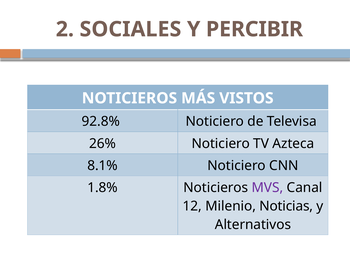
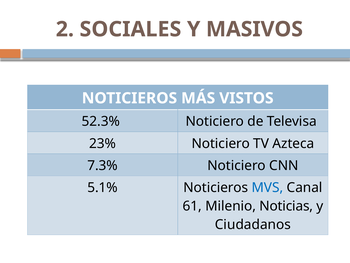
PERCIBIR: PERCIBIR -> MASIVOS (254, 29)
92.8%: 92.8% -> 52.3% (101, 121)
26%: 26% -> 23% (103, 143)
8.1%: 8.1% -> 7.3% (103, 165)
1.8%: 1.8% -> 5.1% (103, 187)
MVS colour: purple -> blue (267, 187)
12: 12 -> 61 (192, 206)
Alternativos: Alternativos -> Ciudadanos (253, 224)
